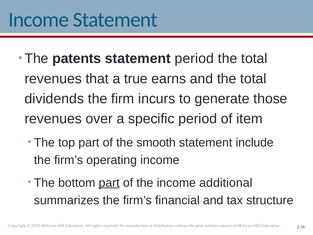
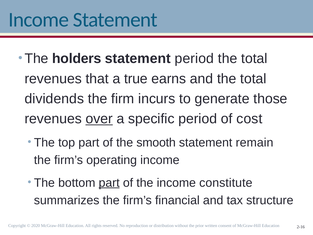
patents: patents -> holders (77, 59)
over underline: none -> present (99, 119)
item: item -> cost (249, 119)
include: include -> remain (254, 142)
additional: additional -> constitute (226, 183)
